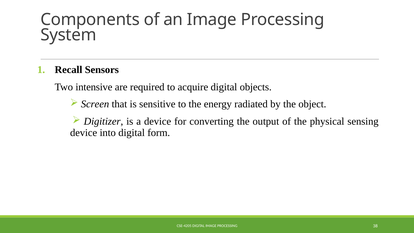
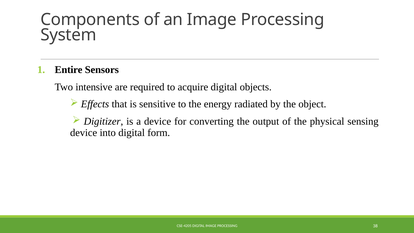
Recall: Recall -> Entire (69, 70)
Screen: Screen -> Effects (95, 104)
